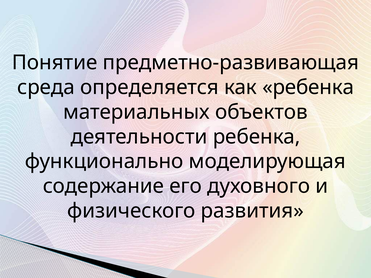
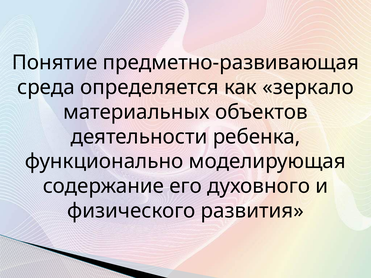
как ребенка: ребенка -> зеркало (308, 87)
